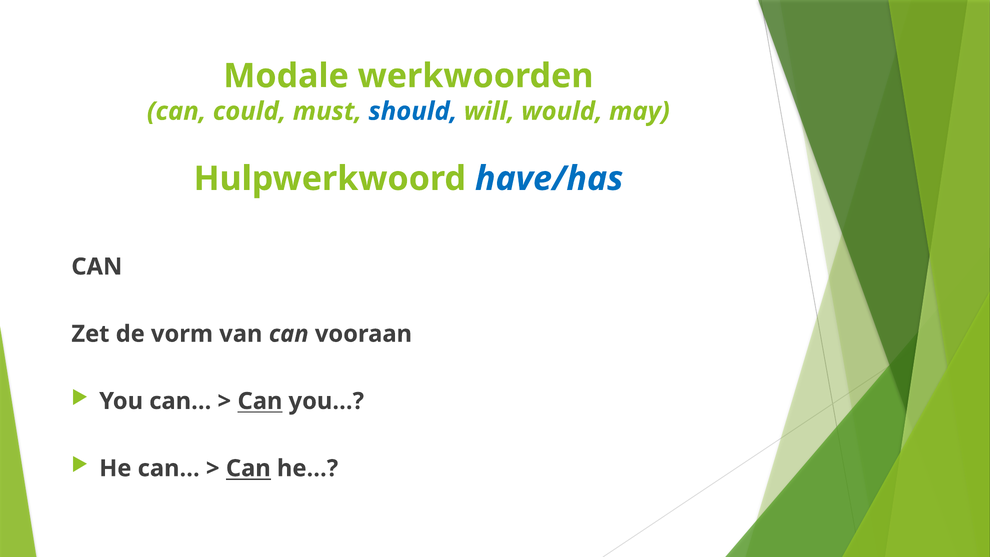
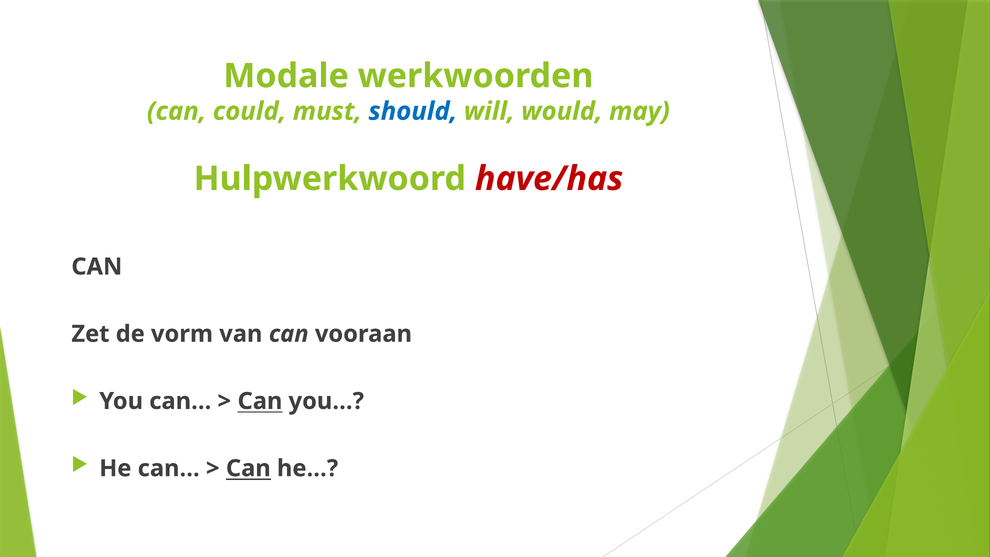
have/has colour: blue -> red (549, 179)
